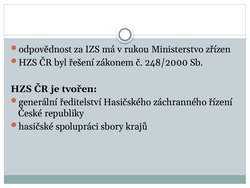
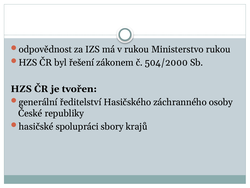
Ministerstvo zřízen: zřízen -> rukou (218, 49)
248/2000: 248/2000 -> 504/2000 (166, 62)
řízení: řízení -> osoby (221, 102)
